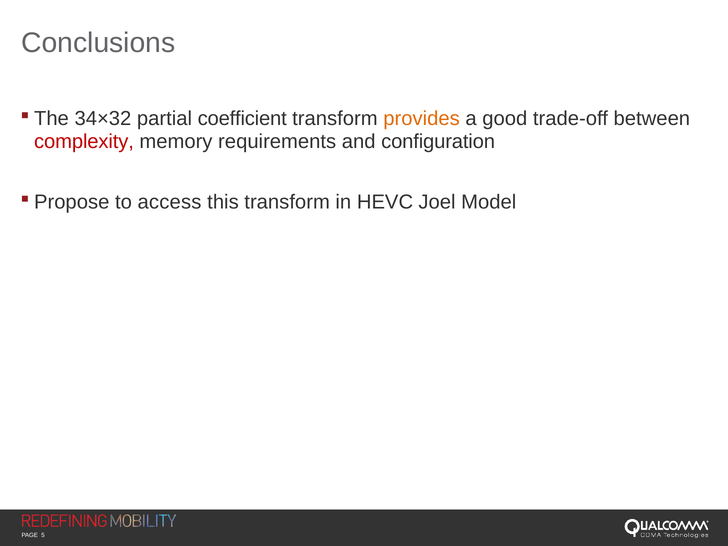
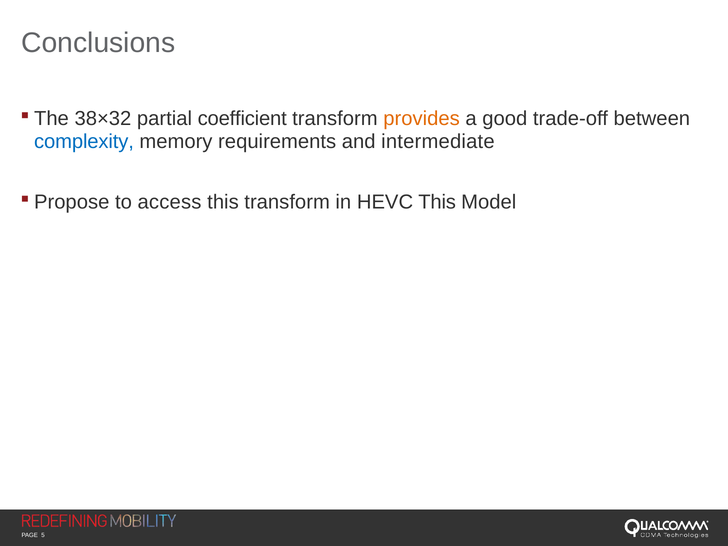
34×32: 34×32 -> 38×32 (103, 119)
complexity colour: red -> blue (84, 142)
configuration: configuration -> intermediate (438, 142)
HEVC Joel: Joel -> This (437, 202)
